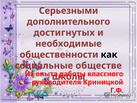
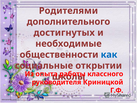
Серьезными: Серьезными -> Родителями (68, 11)
как colour: black -> blue (109, 55)
обществе: обществе -> открытии (99, 65)
